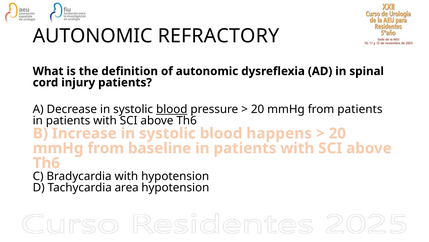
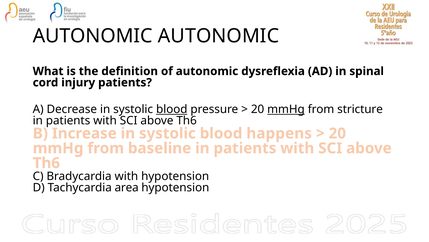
AUTONOMIC REFRACTORY: REFRACTORY -> AUTONOMIC (219, 36)
mmHg underline: none -> present (286, 109)
from patients: patients -> stricture (360, 109)
